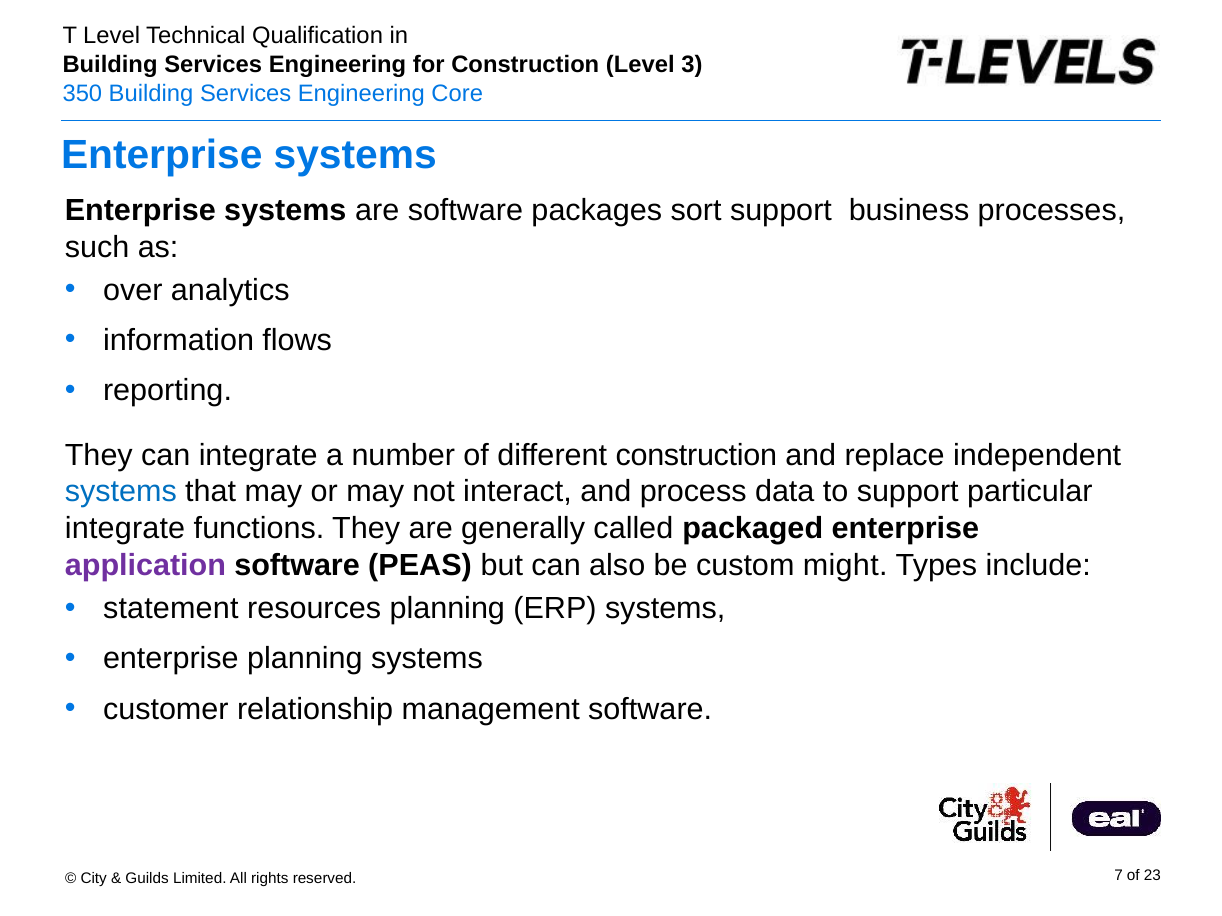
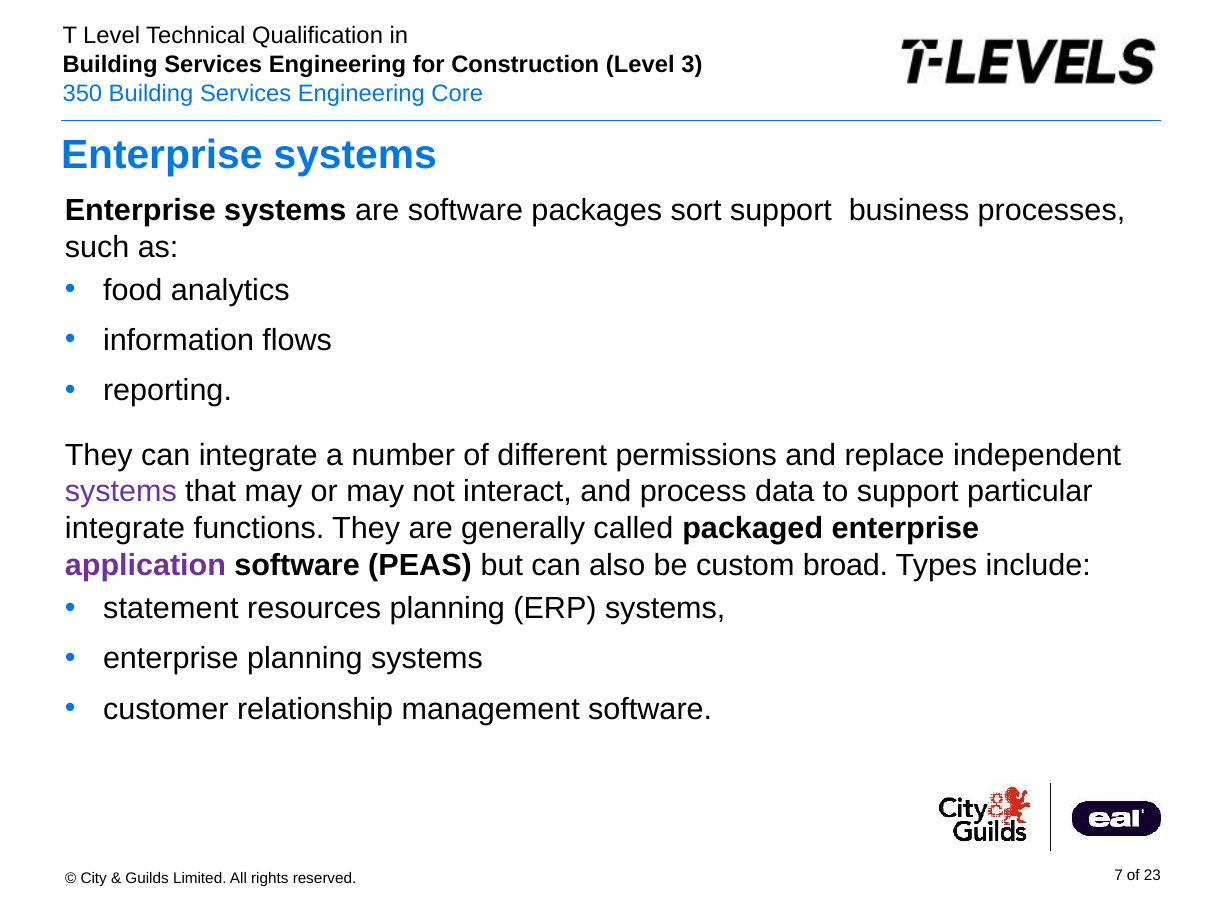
over: over -> food (133, 291)
different construction: construction -> permissions (696, 455)
systems colour: blue -> purple (121, 492)
might: might -> broad (845, 565)
